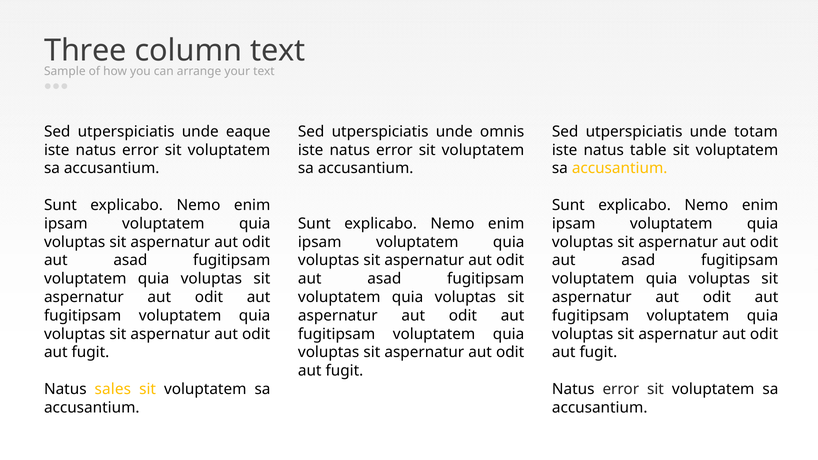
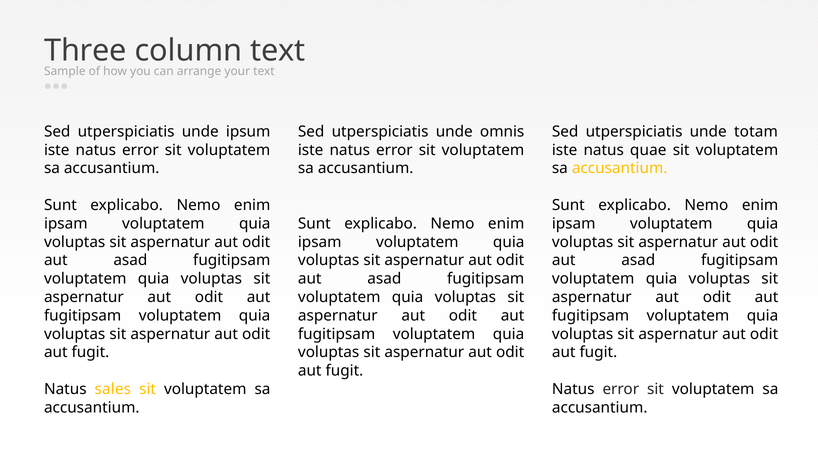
eaque: eaque -> ipsum (248, 132)
table: table -> quae (648, 150)
